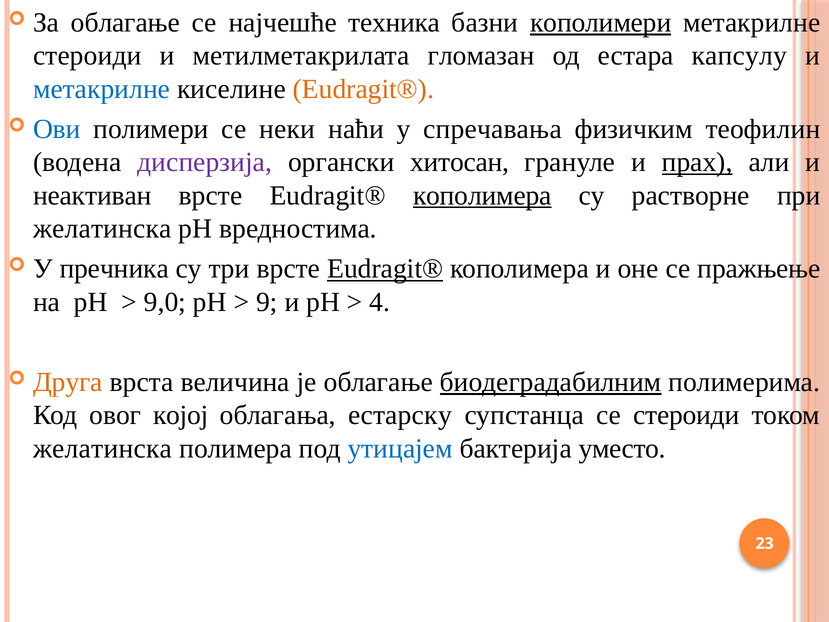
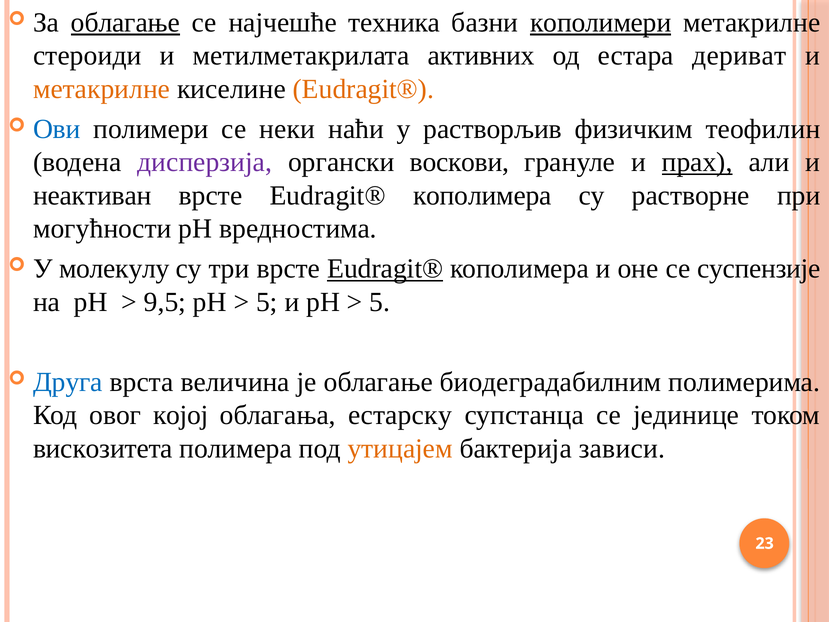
облагање underline: none -> present (125, 23)
гломазан: гломазан -> активних (481, 56)
капсулу: капсулу -> дериват (739, 56)
метакрилне colour: blue -> orange (102, 89)
спречавања: спречавања -> растворљив (493, 129)
хитосан: хитосан -> воскови (460, 162)
кополимера underline: present -> none (482, 195)
желатинска: желатинска -> могућности (102, 229)
пречника: пречника -> молекулу (114, 269)
пражњење: пражњење -> суспензије (759, 269)
9,0: 9,0 -> 9,5 (165, 302)
9: 9 -> 5 (267, 302)
4: 4 -> 5 (380, 302)
Друга colour: orange -> blue (68, 382)
биодеградабилним underline: present -> none (551, 382)
се стероиди: стероиди -> јединице (686, 415)
желатинска: желатинска -> вискозитета (103, 448)
утицајем colour: blue -> orange (400, 448)
уместо: уместо -> зависи (622, 448)
